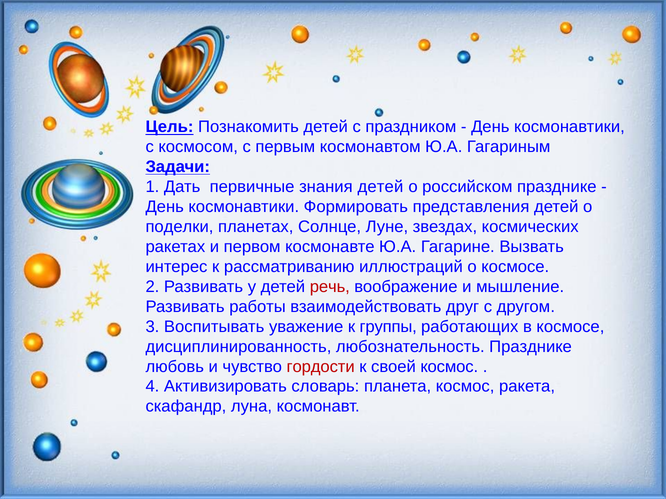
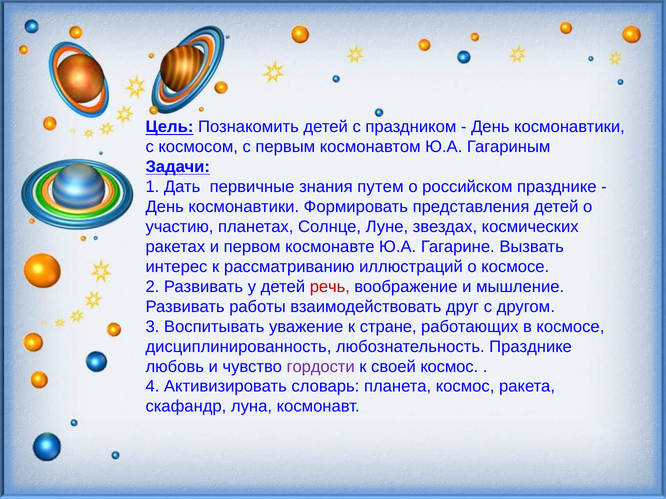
знания детей: детей -> путем (380, 187)
поделки: поделки -> участию (179, 227)
группы: группы -> стране (388, 327)
гордости colour: red -> purple (321, 367)
